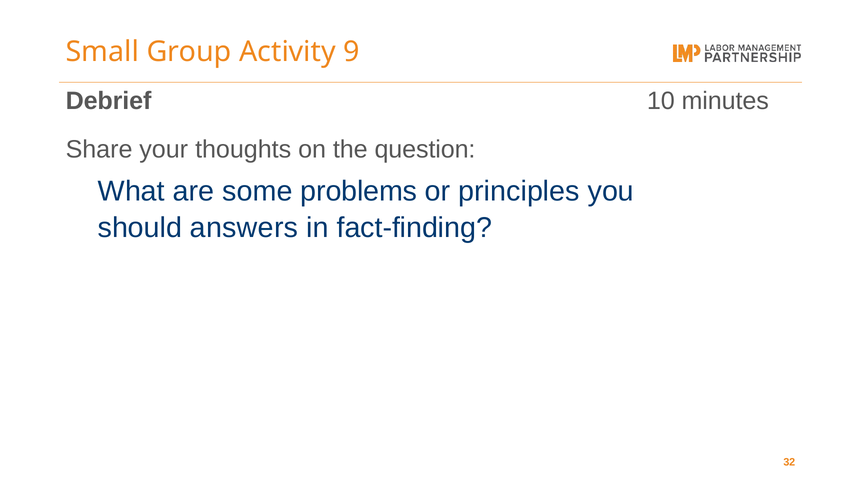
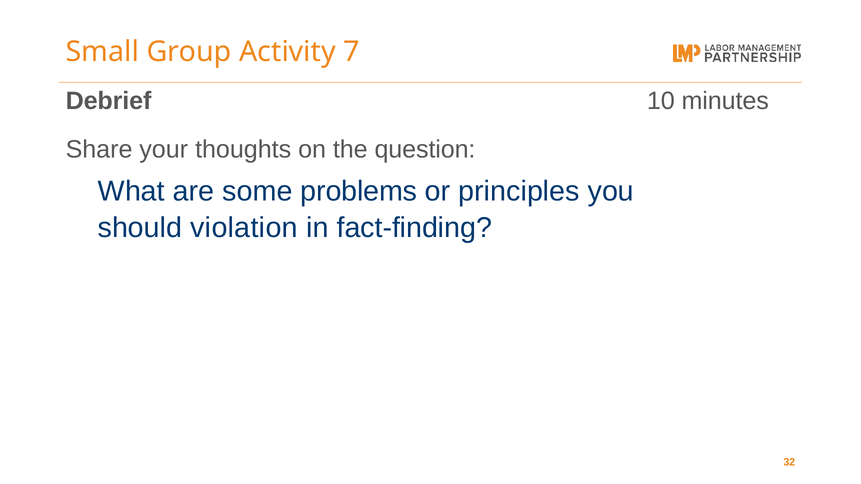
9: 9 -> 7 (352, 52)
answers: answers -> violation (244, 228)
